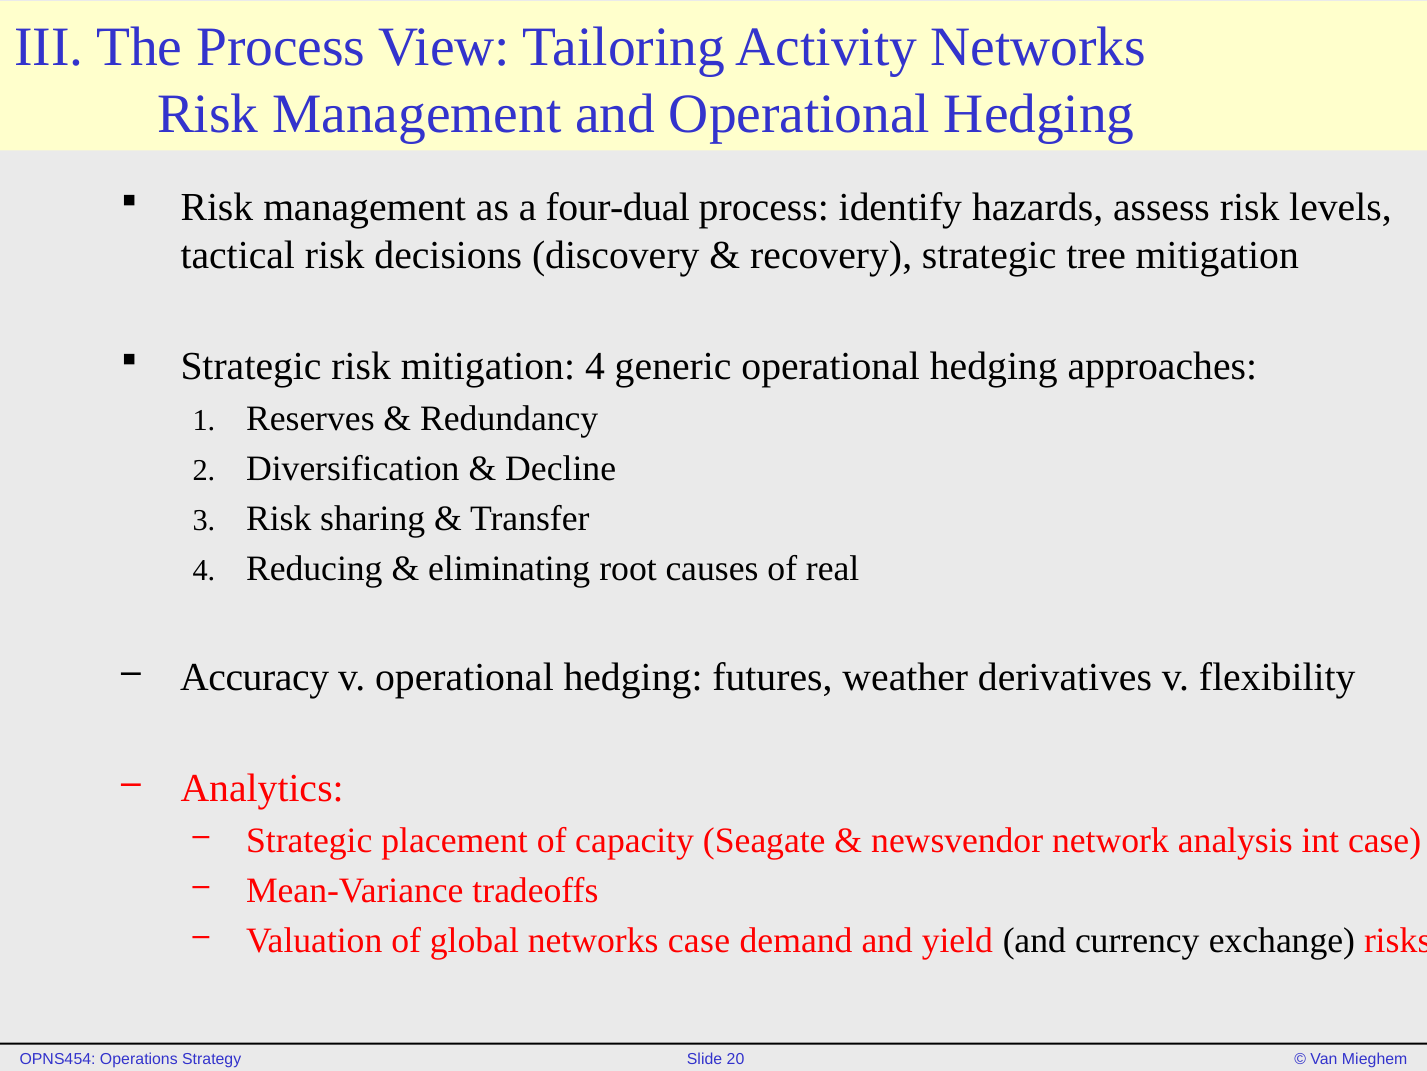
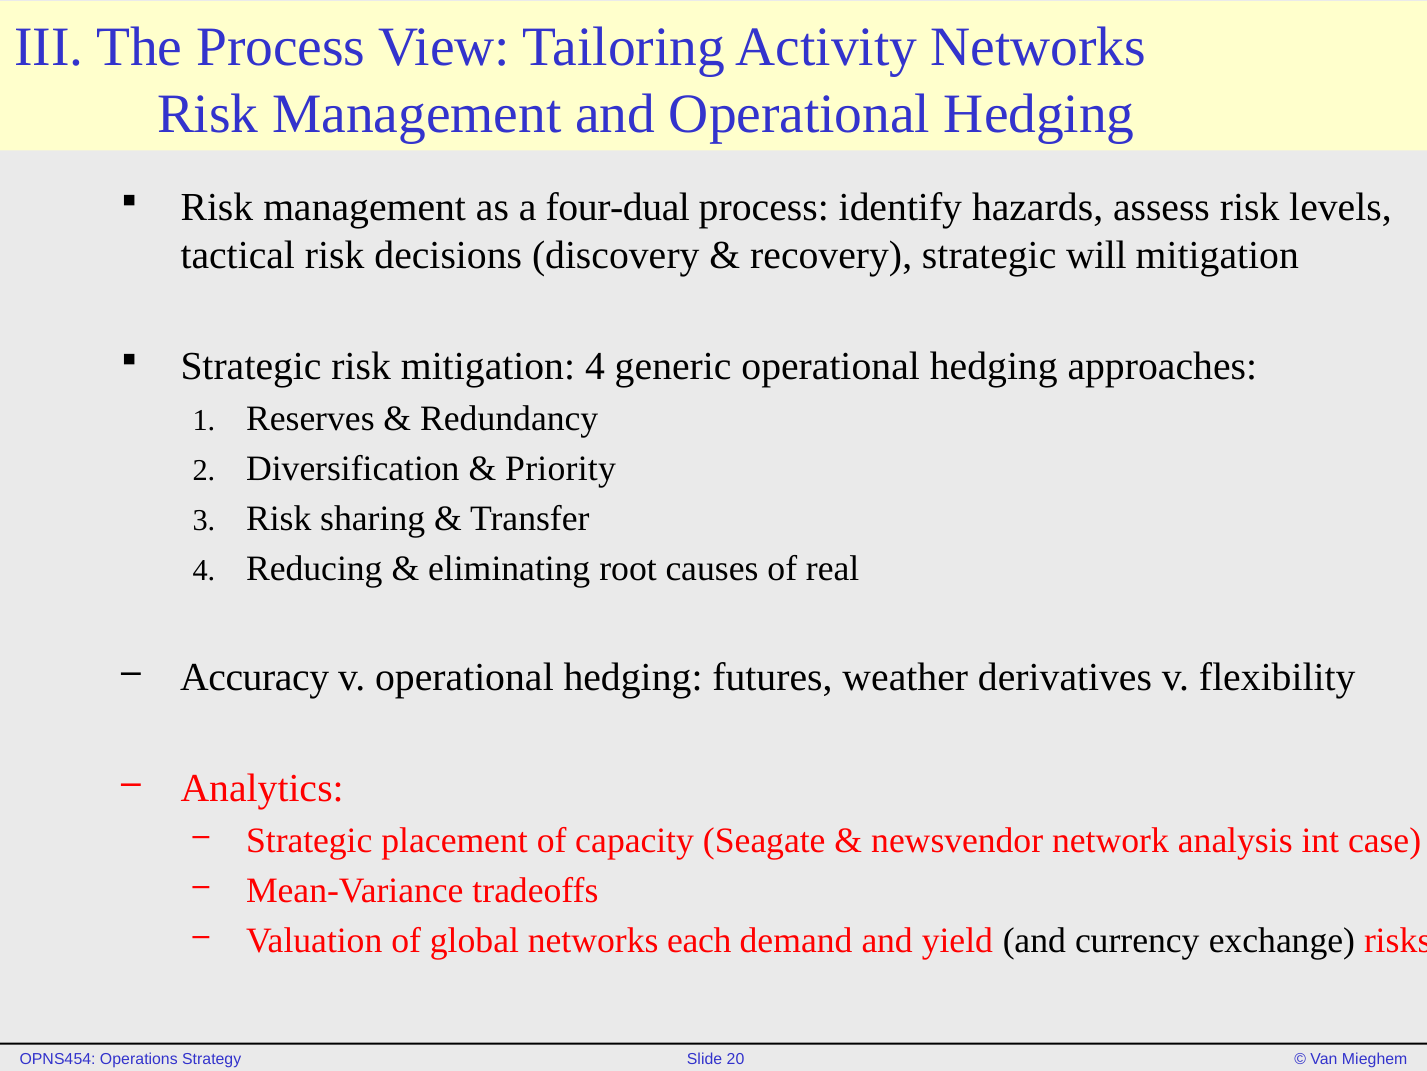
tree: tree -> will (1096, 255)
Decline: Decline -> Priority (561, 468)
networks case: case -> each (699, 940)
